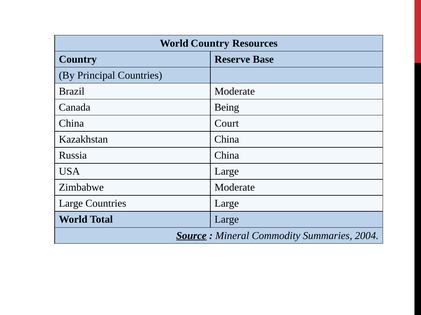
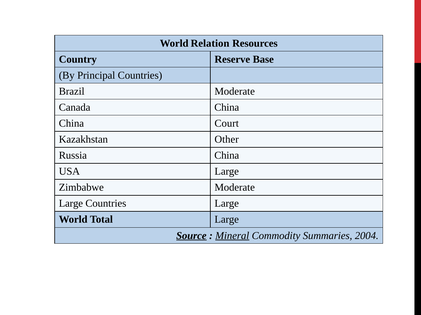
World Country: Country -> Relation (210, 43)
Canada Being: Being -> China (227, 108)
Kazakhstan China: China -> Other (227, 140)
Mineral underline: none -> present (232, 236)
